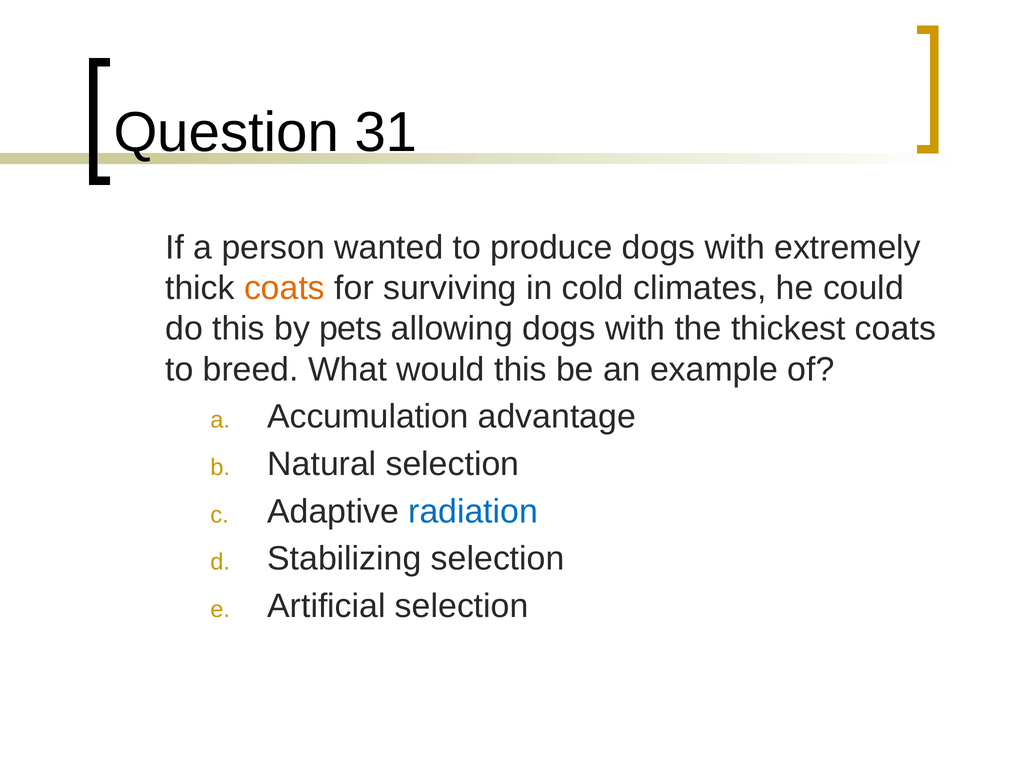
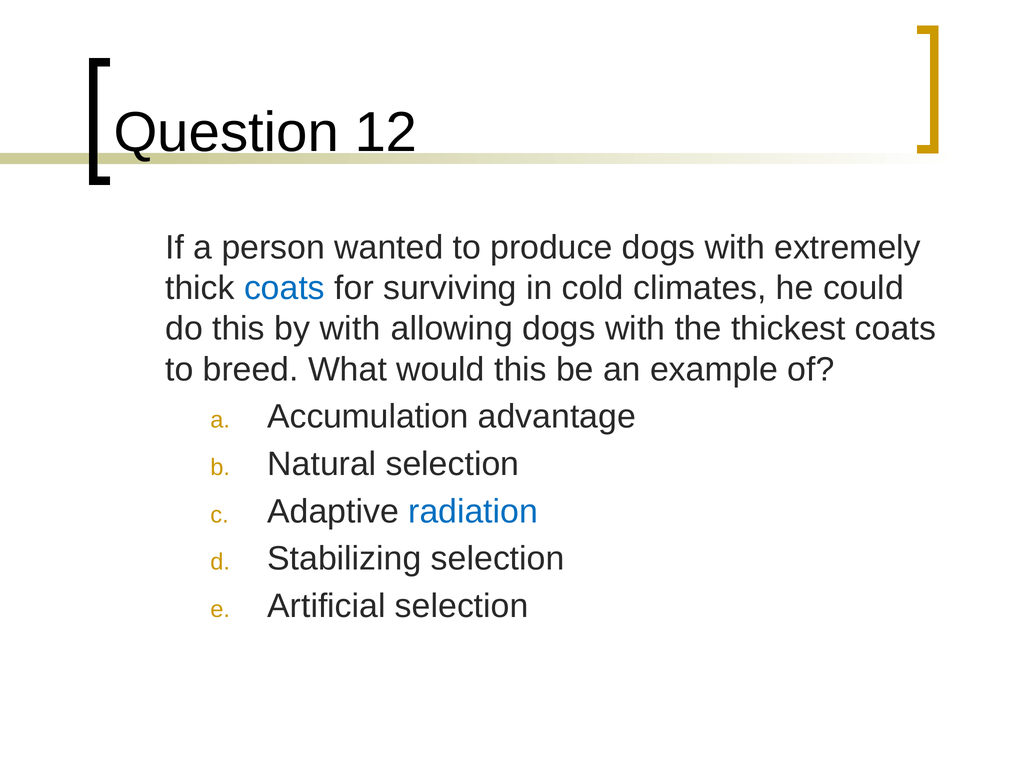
31: 31 -> 12 (386, 133)
coats colour: orange -> blue (284, 288)
by pets: pets -> with (350, 329)
